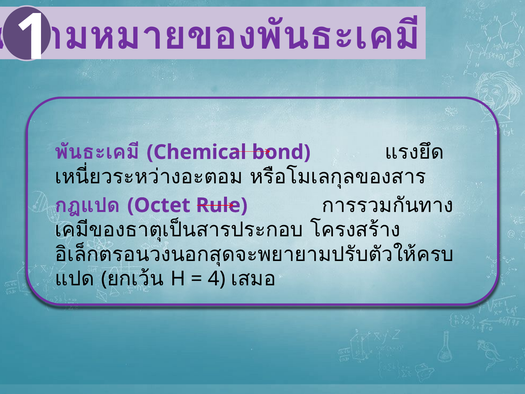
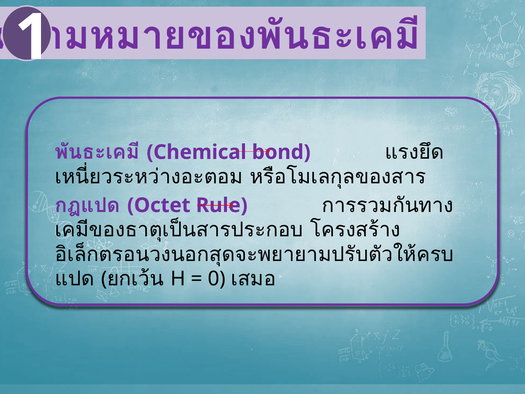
4: 4 -> 0 (217, 279)
